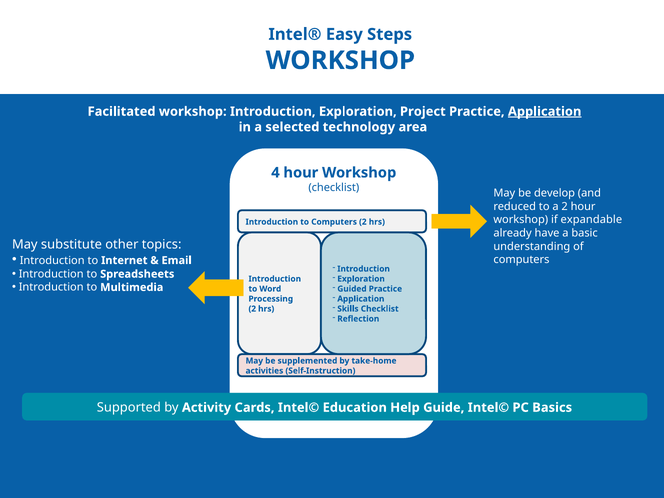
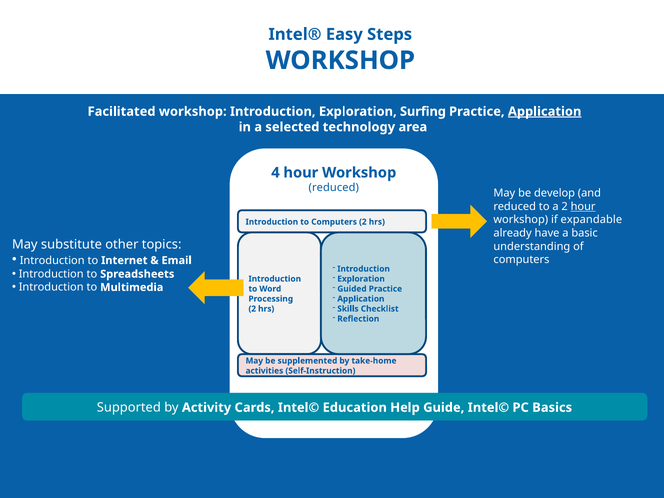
Project: Project -> Surfing (423, 111)
checklist: checklist -> reduced (334, 188)
hour underline: none -> present (583, 207)
